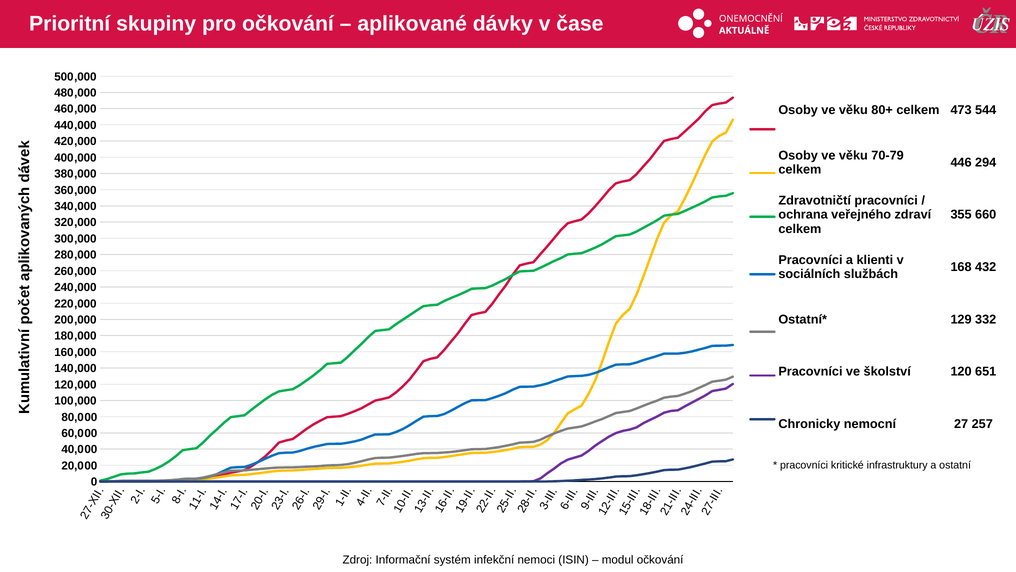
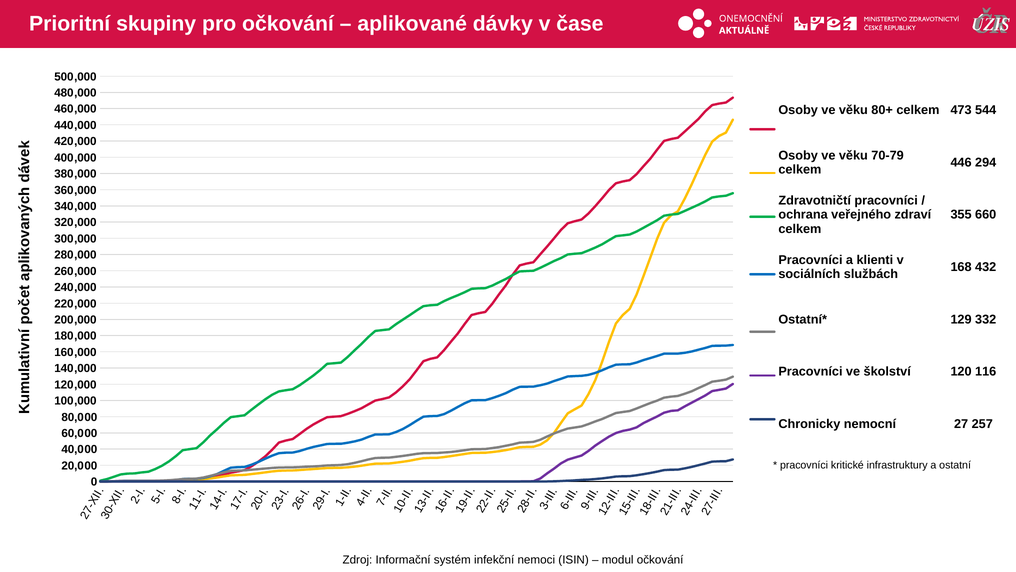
651: 651 -> 116 (986, 371)
